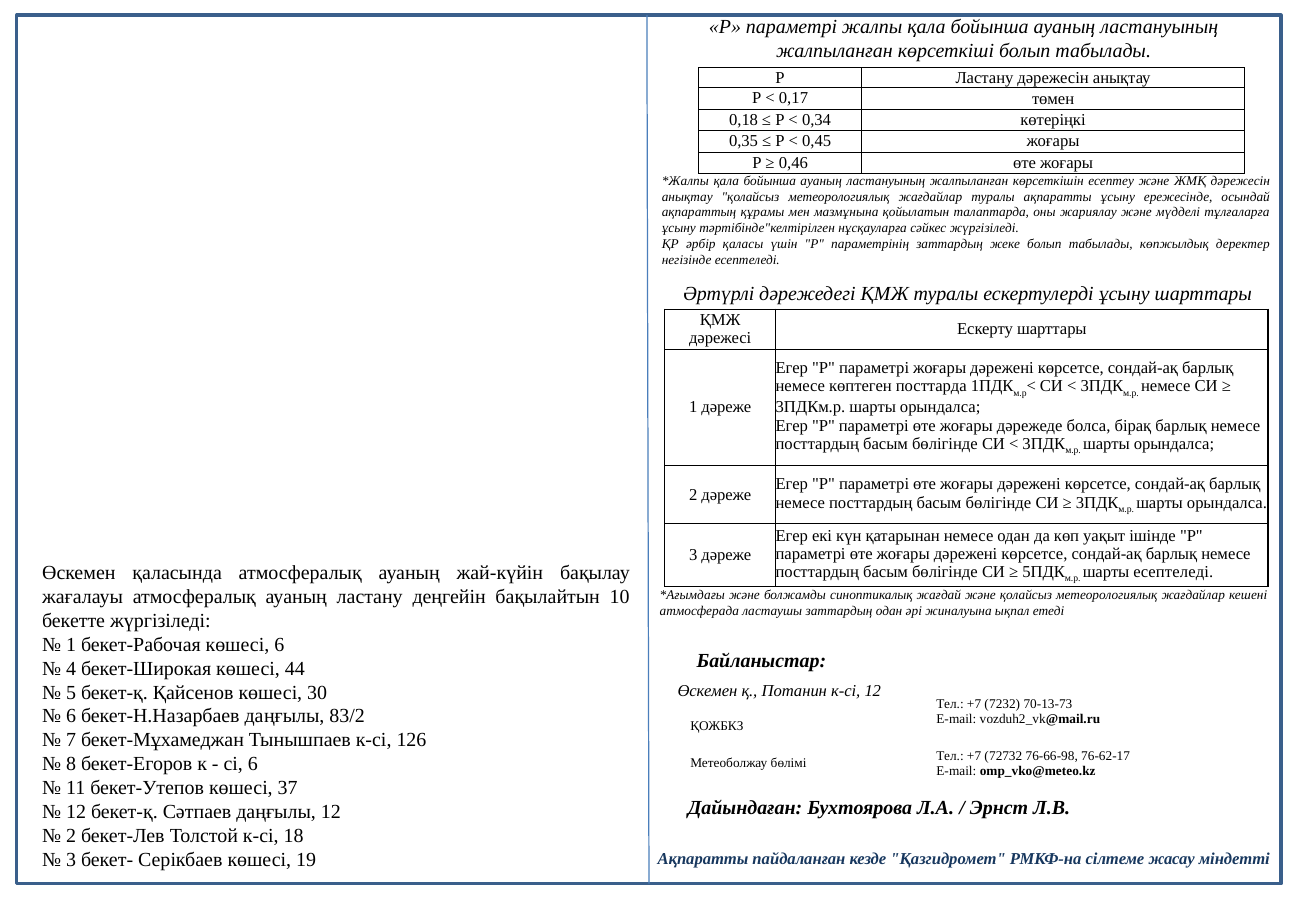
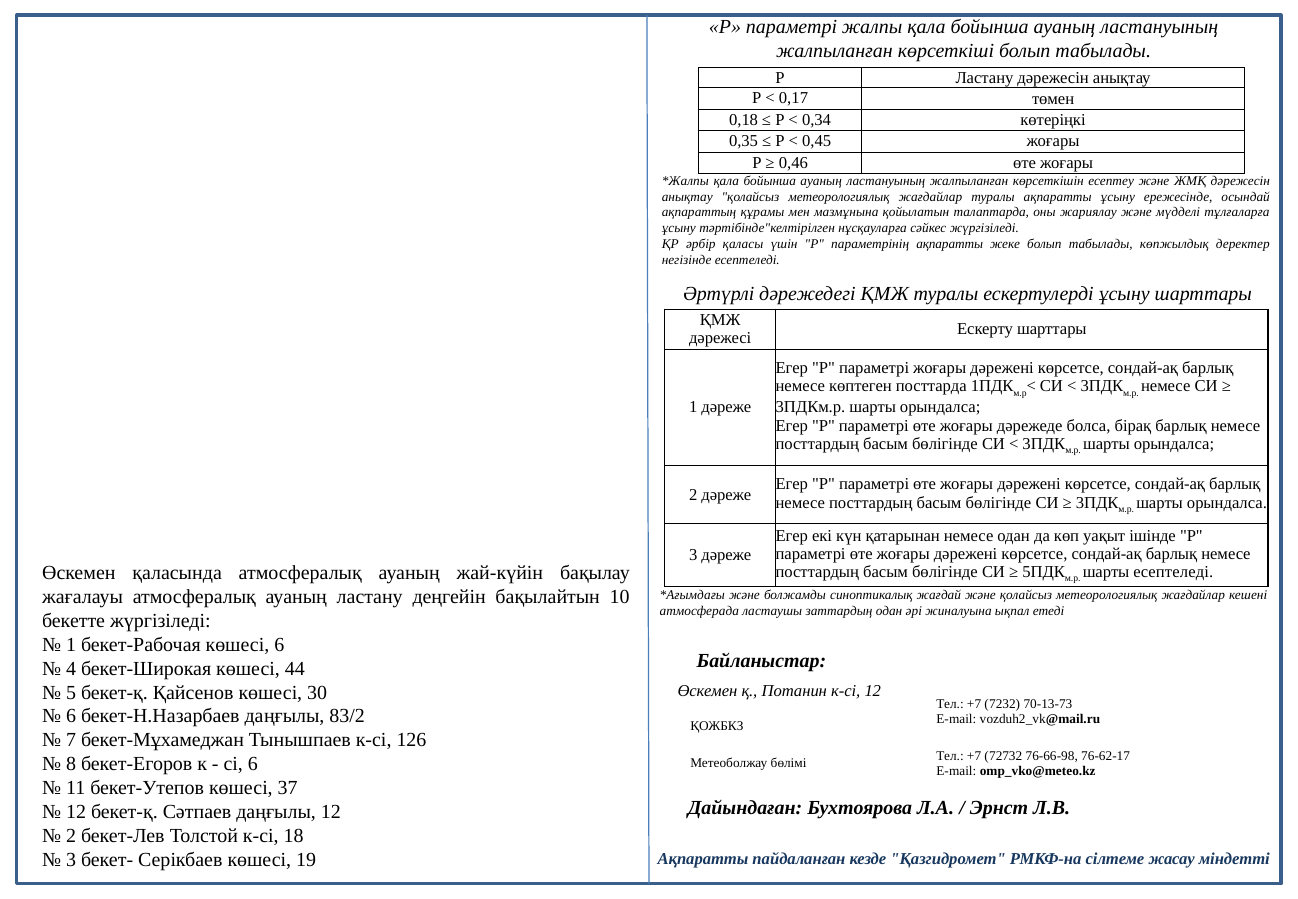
параметрінің заттардың: заттардың -> ақпаратты (950, 244)
